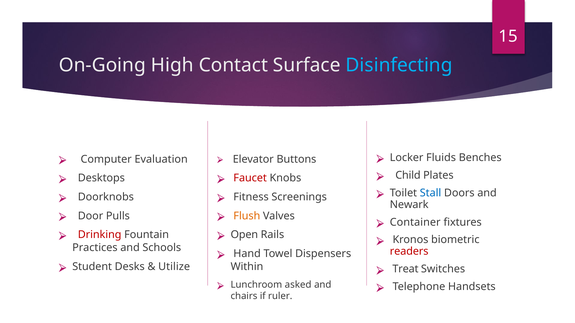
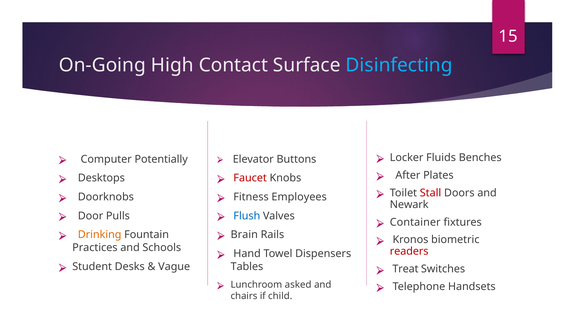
Evaluation: Evaluation -> Potentially (161, 159)
Child: Child -> After (408, 176)
Stall colour: blue -> red (431, 193)
Screenings: Screenings -> Employees (299, 197)
Flush colour: orange -> blue (247, 216)
Drinking colour: red -> orange (100, 235)
Open: Open -> Brain (244, 235)
Utilize: Utilize -> Vague (174, 267)
Within: Within -> Tables (247, 267)
ruler: ruler -> child (280, 297)
